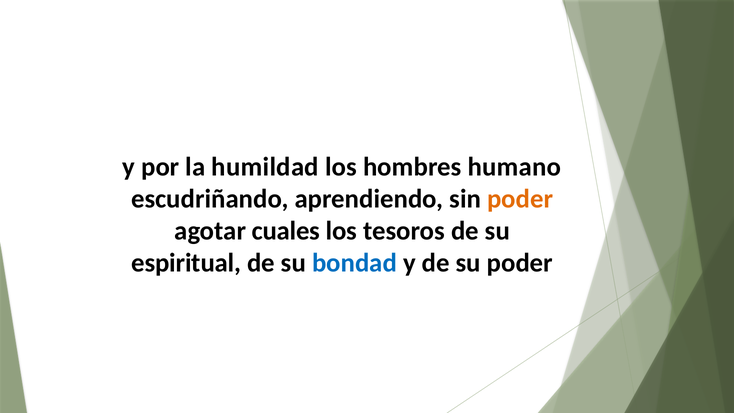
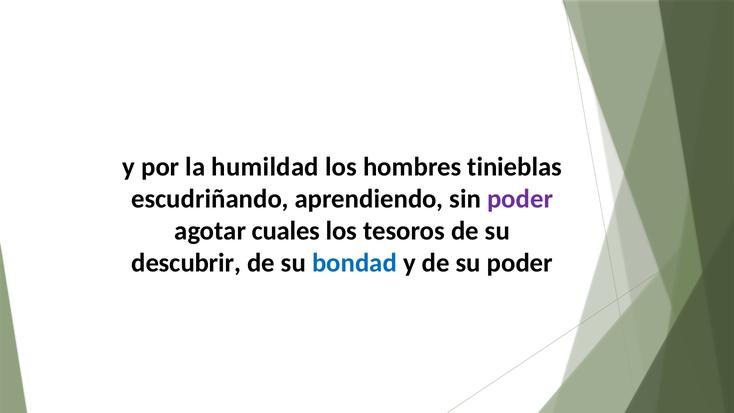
humano: humano -> tinieblas (515, 167)
poder colour: orange -> purple (520, 199)
espiritual: espiritual -> descubrir (186, 263)
